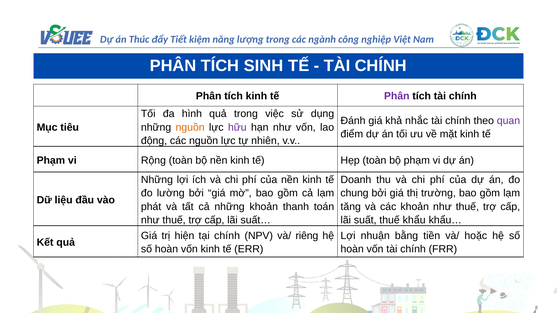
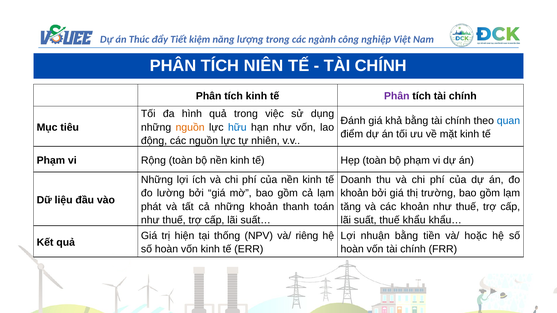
SINH: SINH -> NIÊN (264, 66)
khả nhắc: nhắc -> bằng (417, 121)
quan colour: purple -> blue (508, 121)
hữu colour: purple -> blue (237, 127)
chung: chung -> khoản (354, 193)
tại chính: chính -> thống (227, 236)
